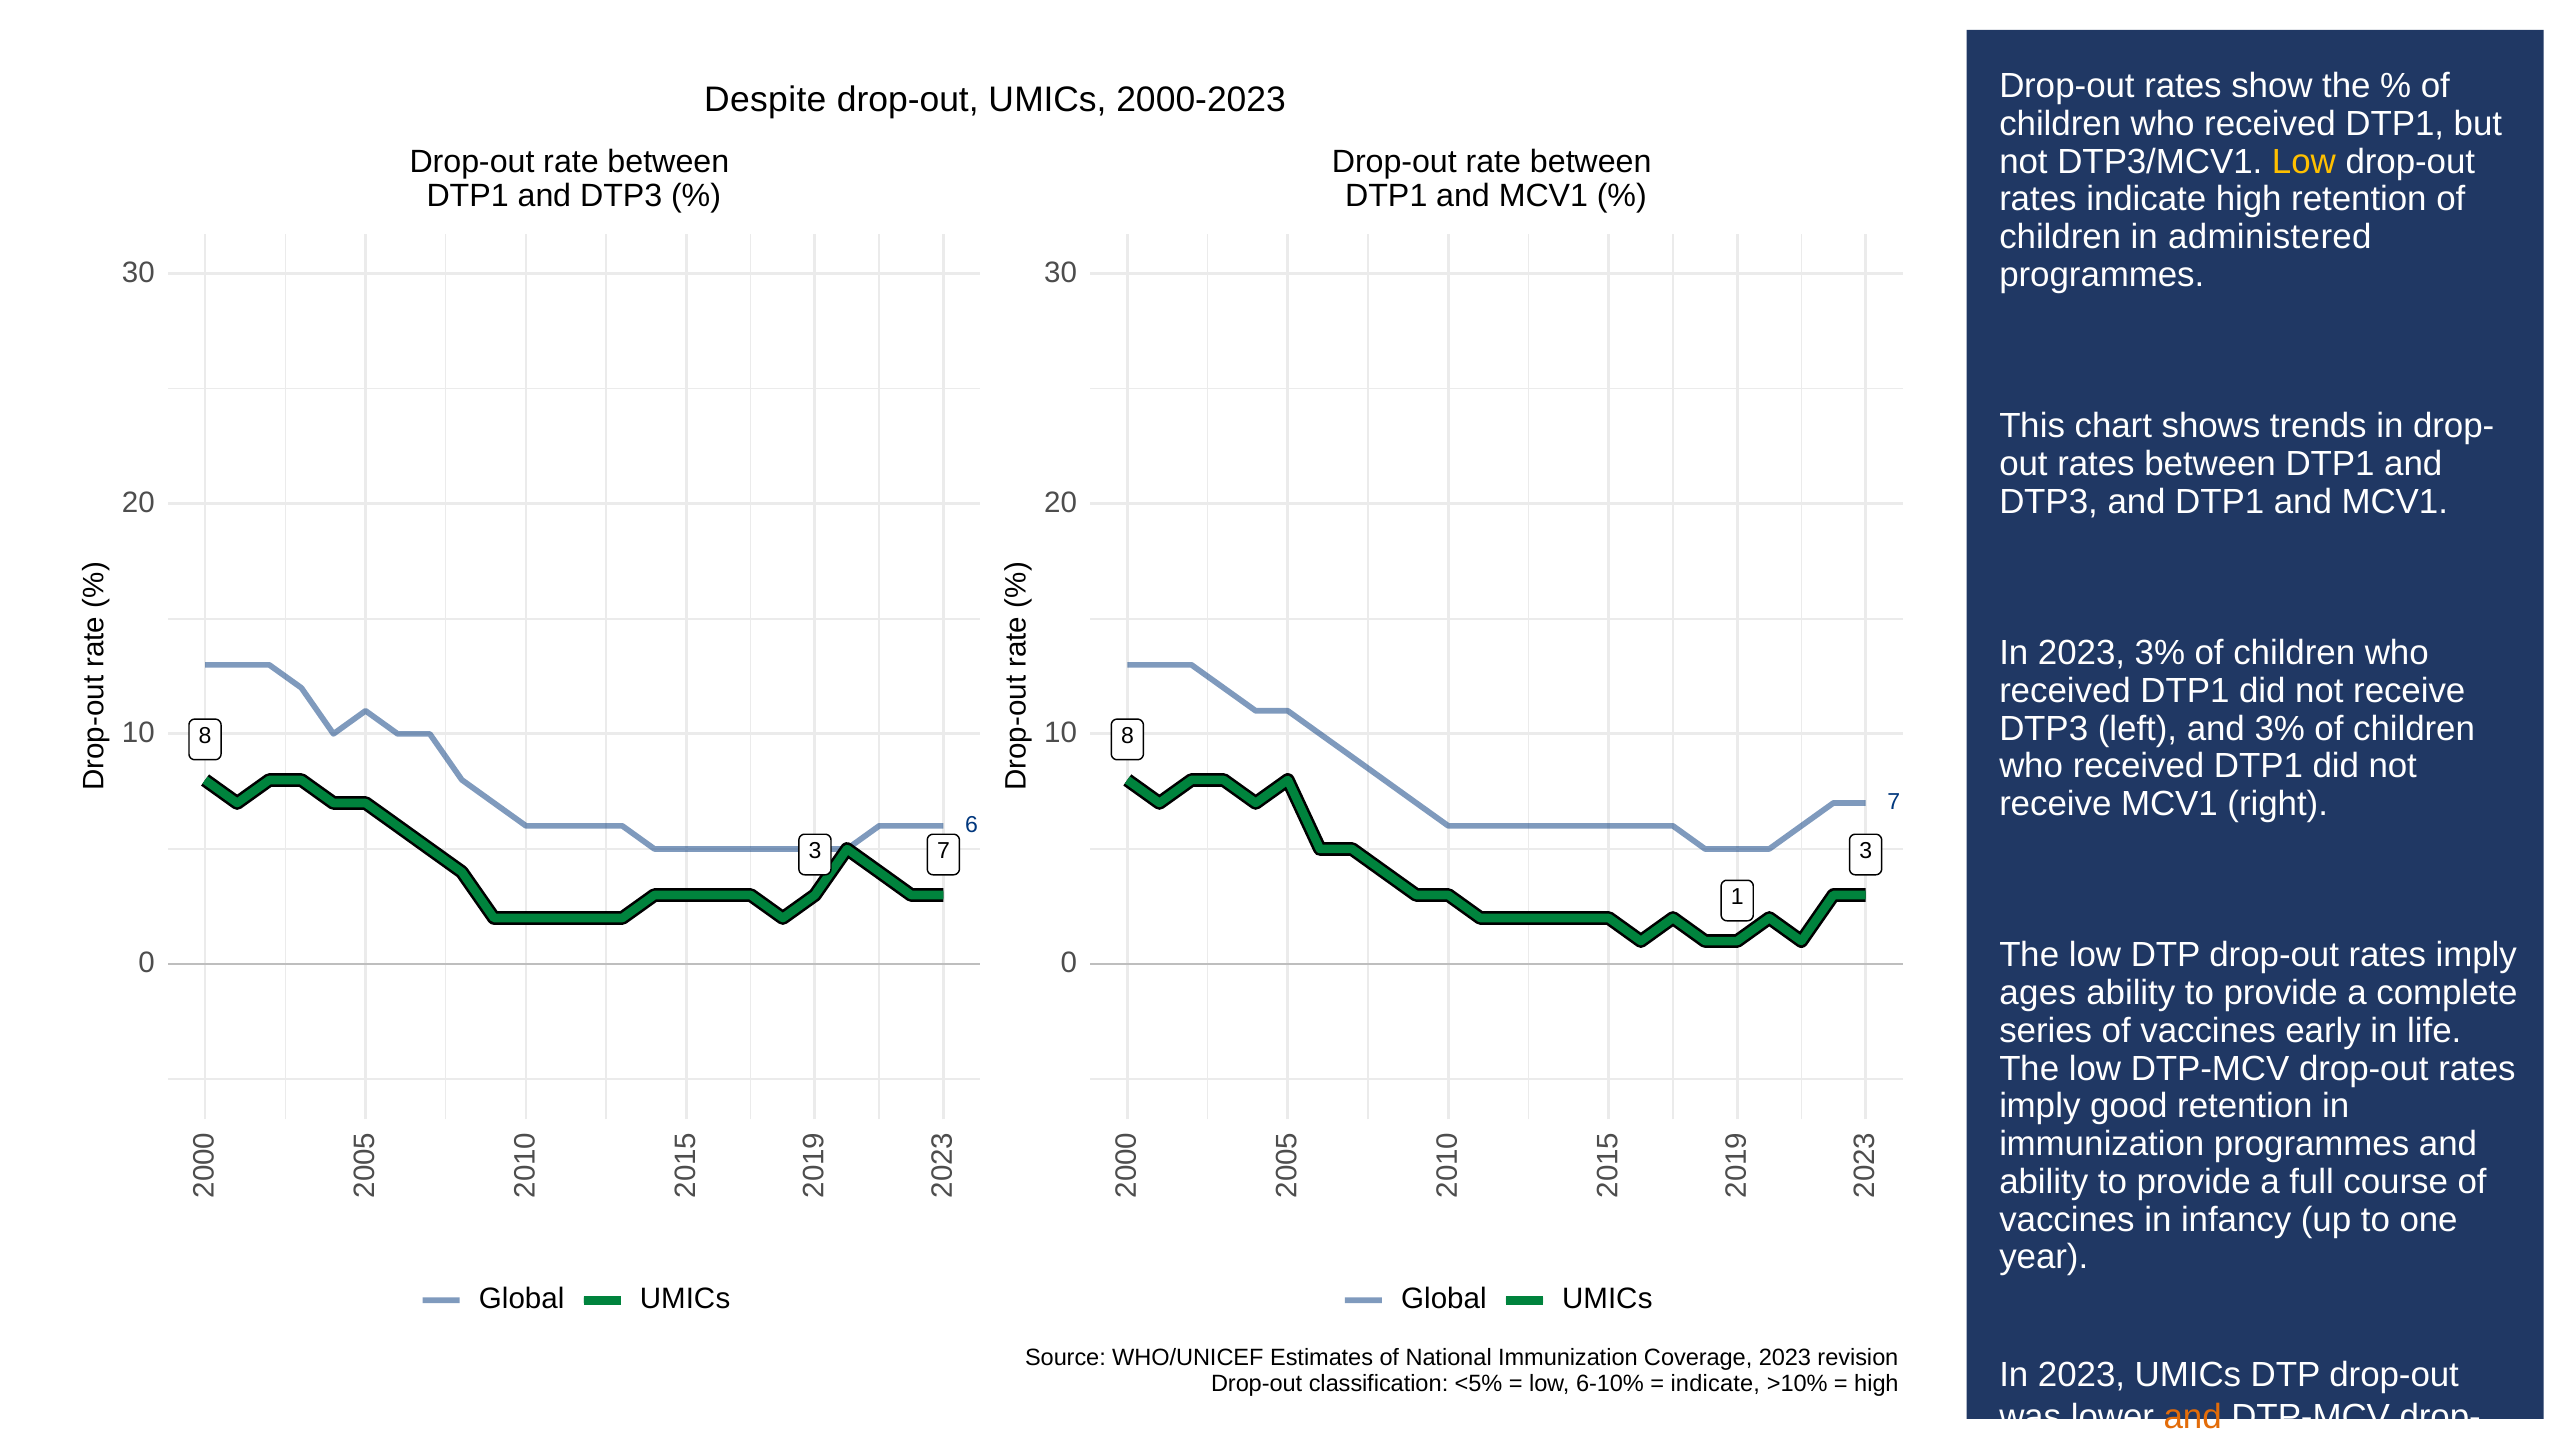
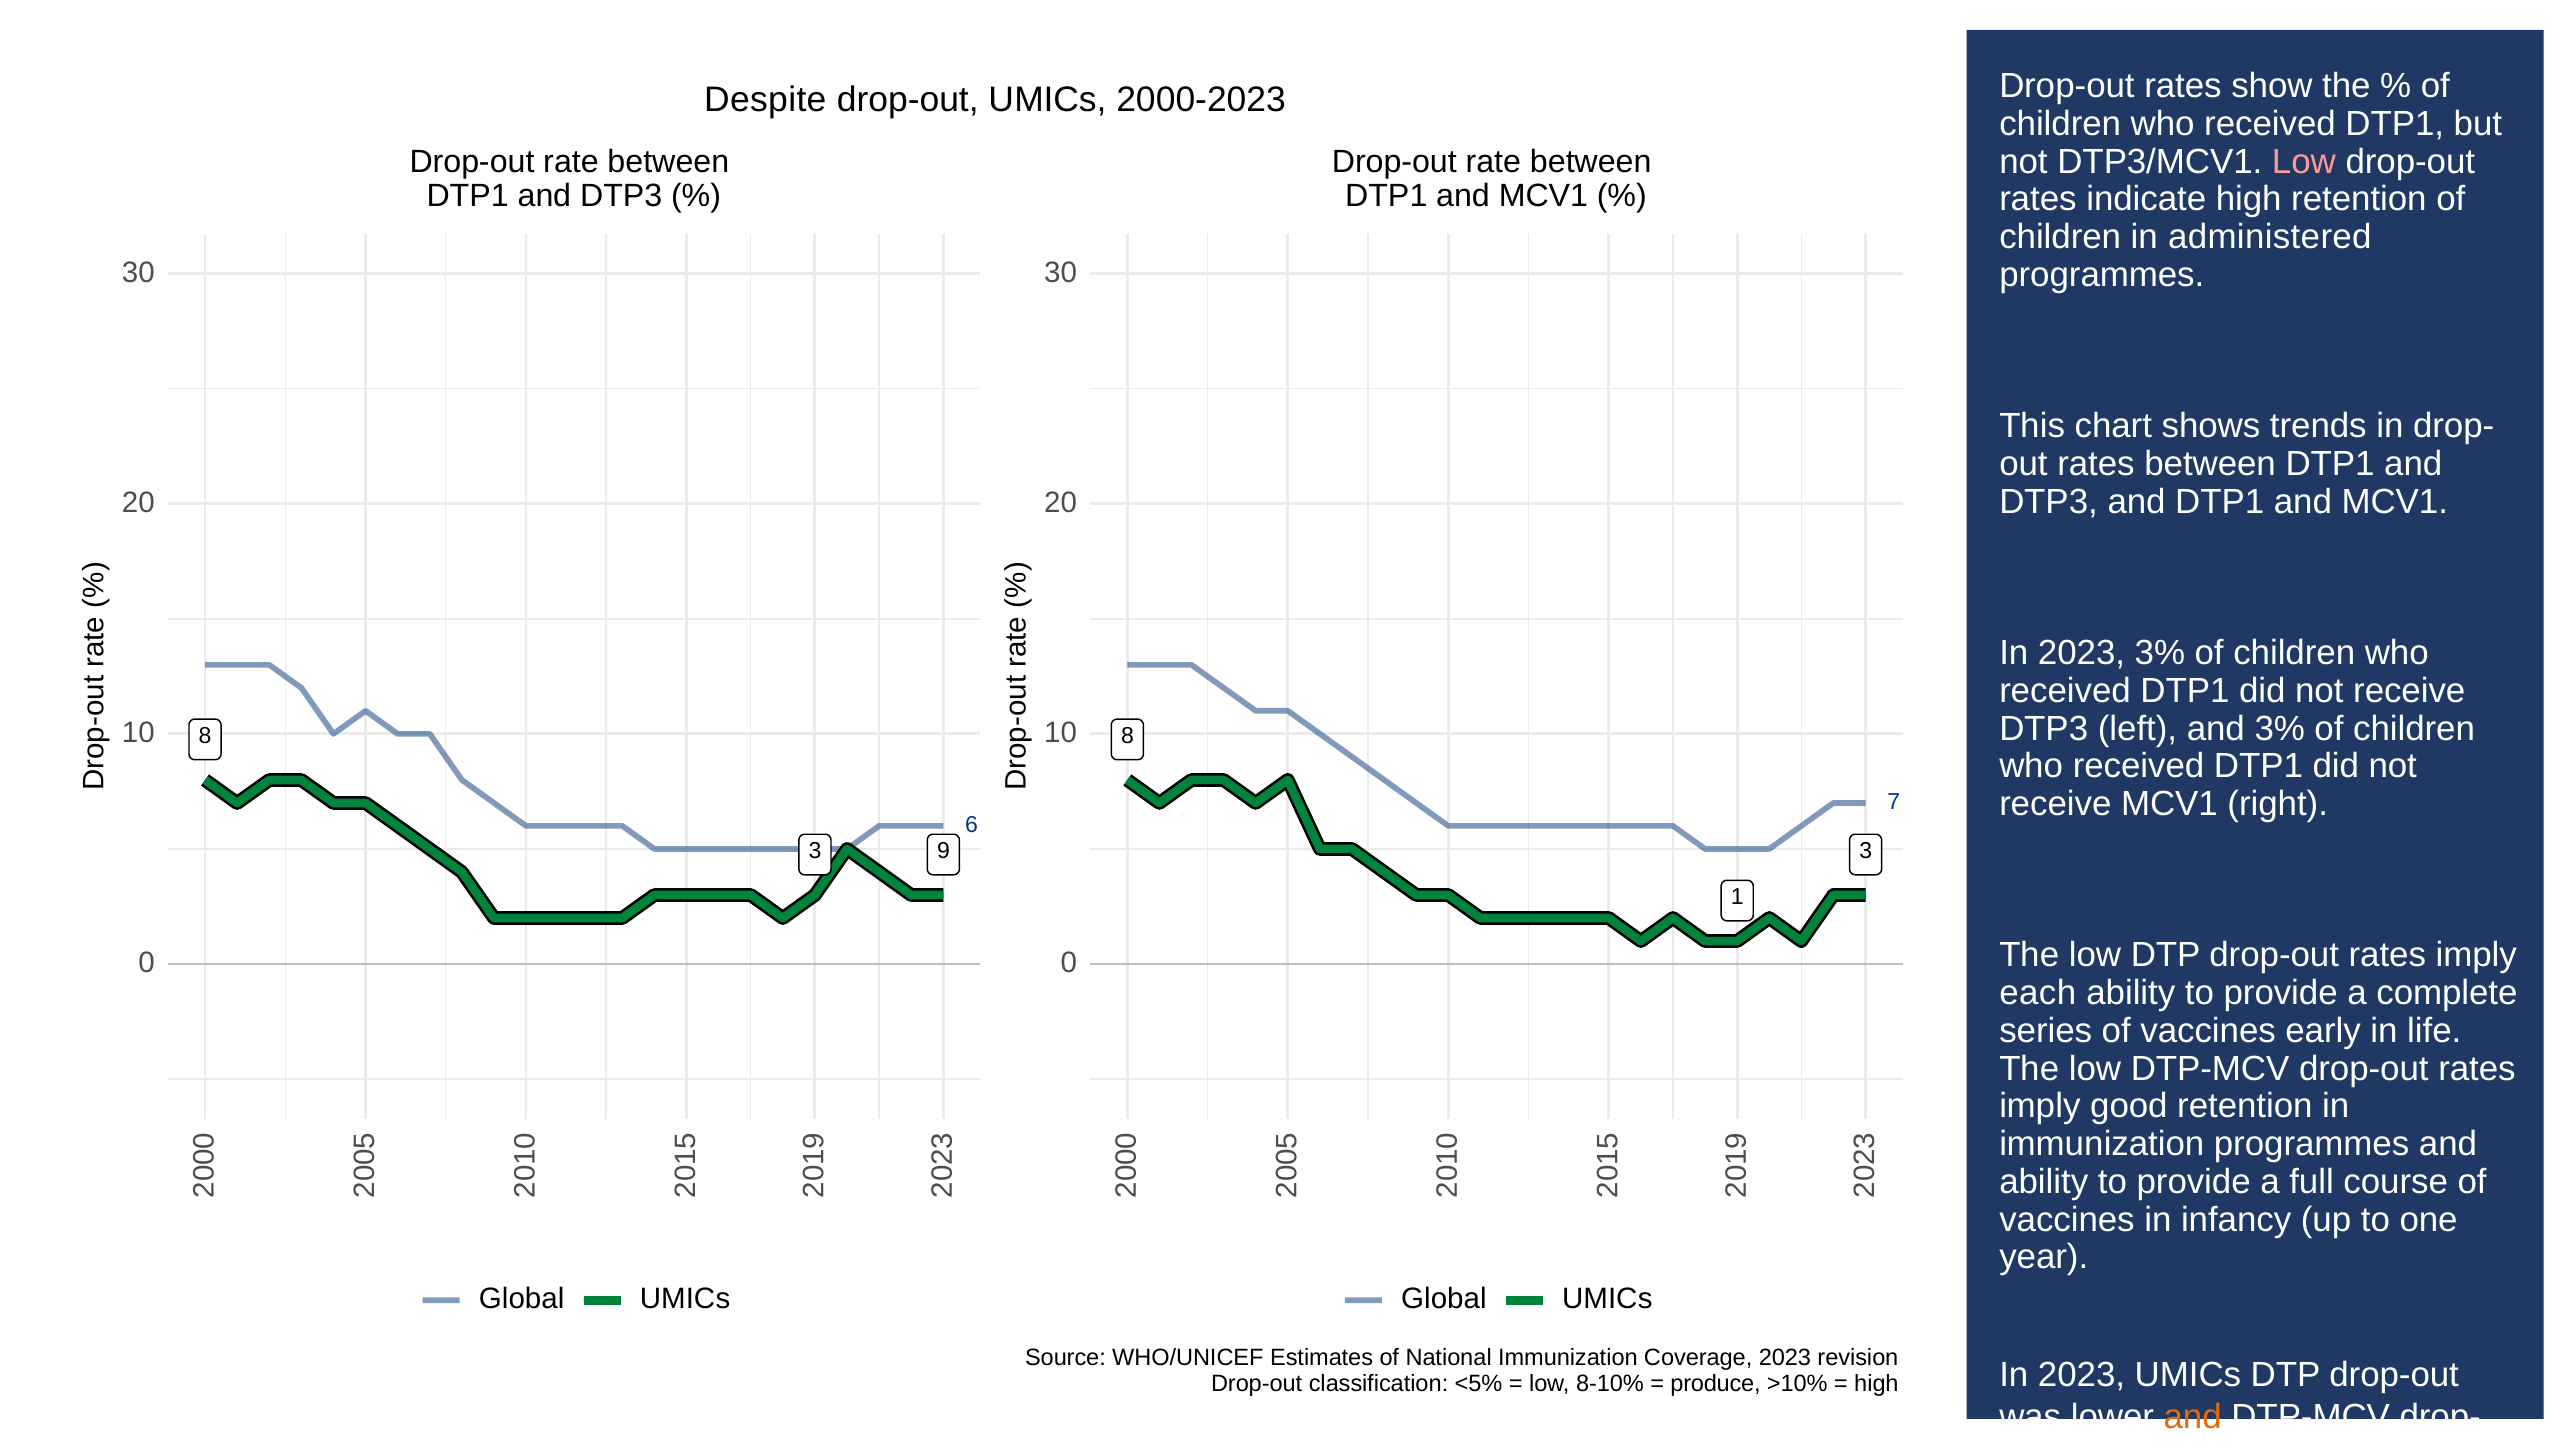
Low colour: yellow -> pink (2304, 162)
7: 7 -> 9 (943, 851)
ages: ages -> each (2038, 993)
6-10%: 6-10% -> 8-10% (1610, 1383)
indicate: indicate -> produce (1716, 1383)
